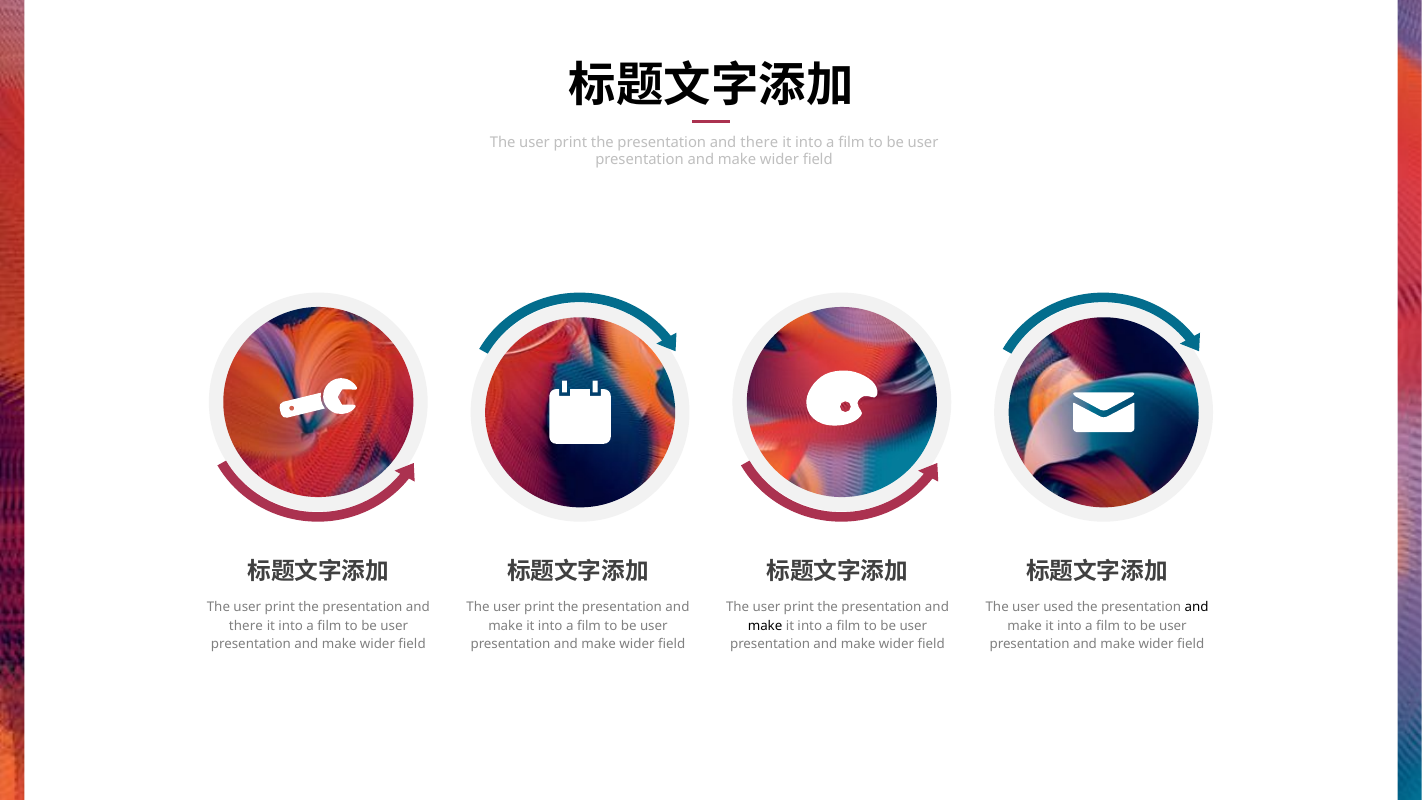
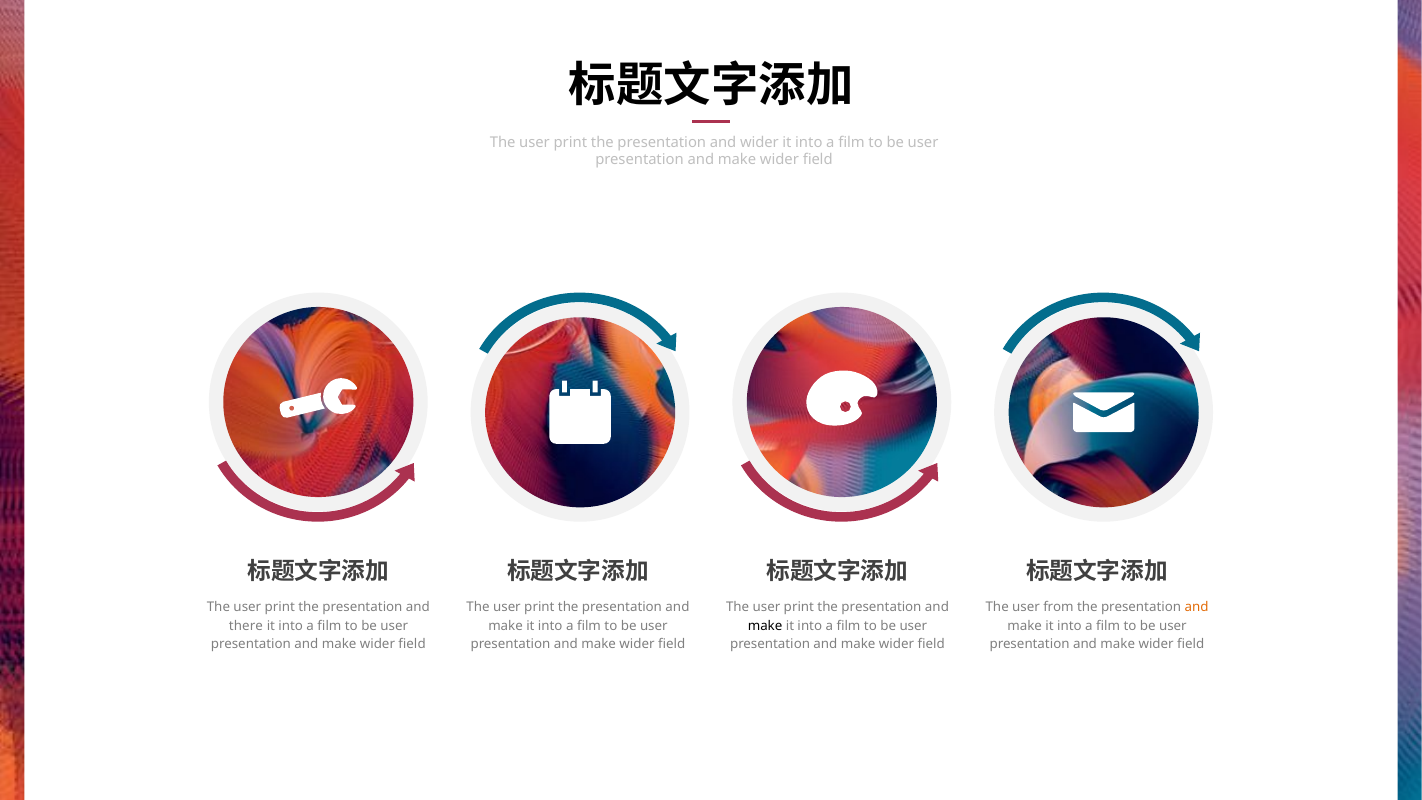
there: there -> wider (759, 142)
used: used -> from (1058, 607)
and colour: black -> orange (1197, 607)
